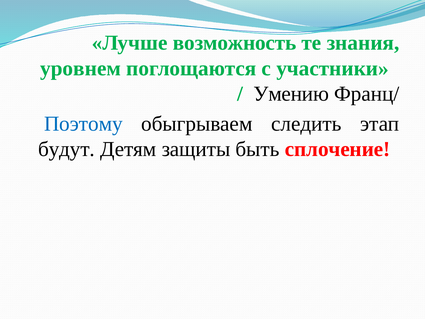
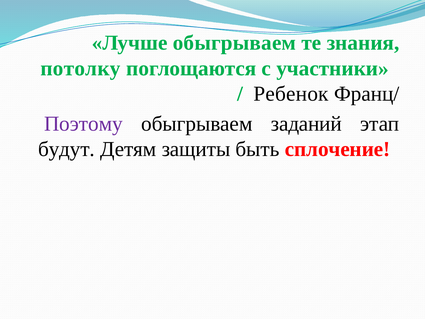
Лучше возможность: возможность -> обыгрываем (234, 43)
уровнем: уровнем -> потолку (80, 68)
Умению: Умению -> Ребенок (291, 94)
Поэтому colour: blue -> purple (83, 124)
следить: следить -> заданий (306, 124)
